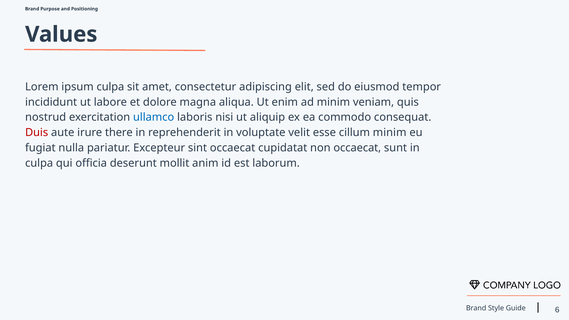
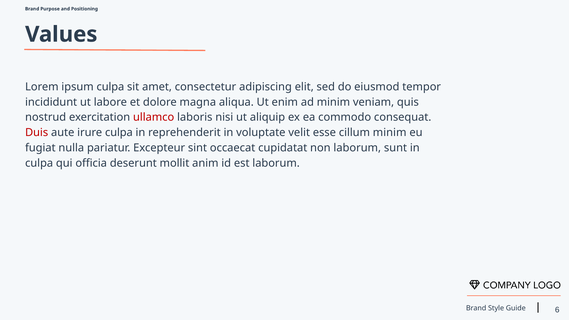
ullamco colour: blue -> red (154, 117)
irure there: there -> culpa (119, 133)
non occaecat: occaecat -> laborum (357, 148)
